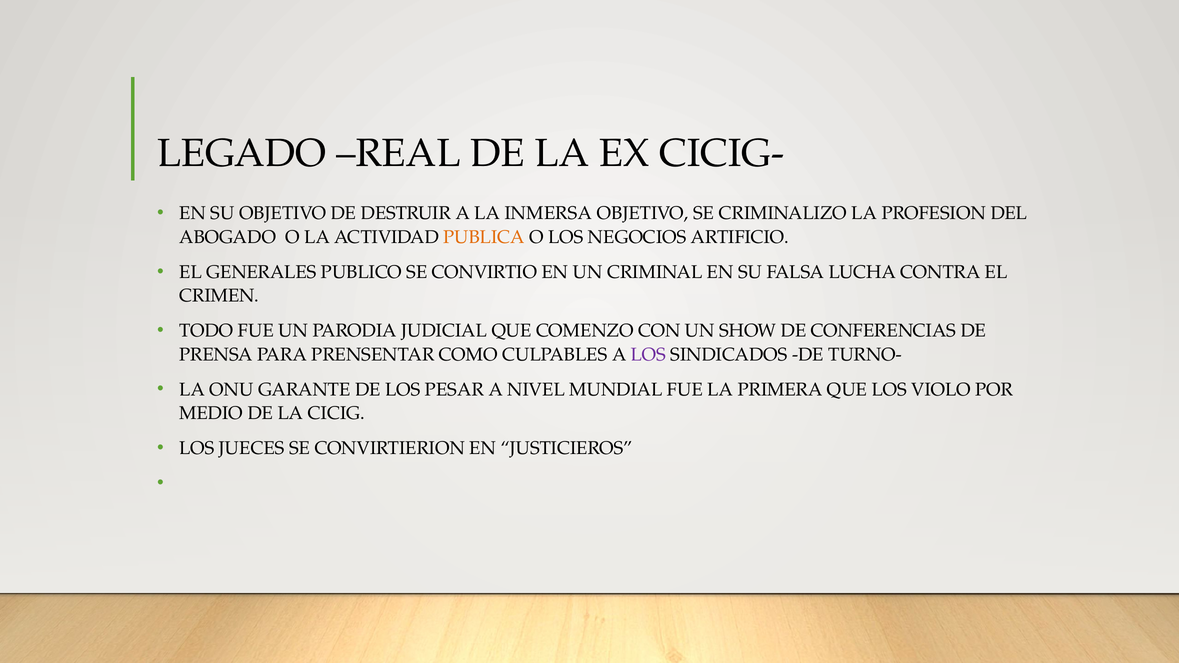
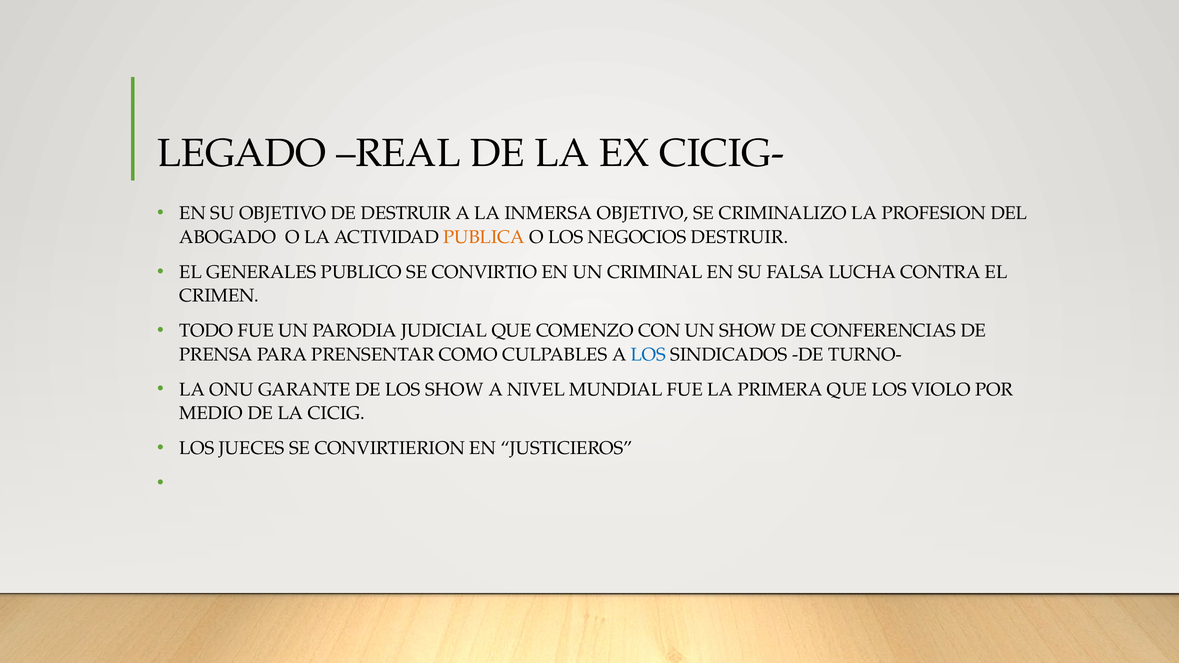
NEGOCIOS ARTIFICIO: ARTIFICIO -> DESTRUIR (740, 237)
LOS colour: purple -> blue (648, 355)
LOS PESAR: PESAR -> SHOW (454, 390)
